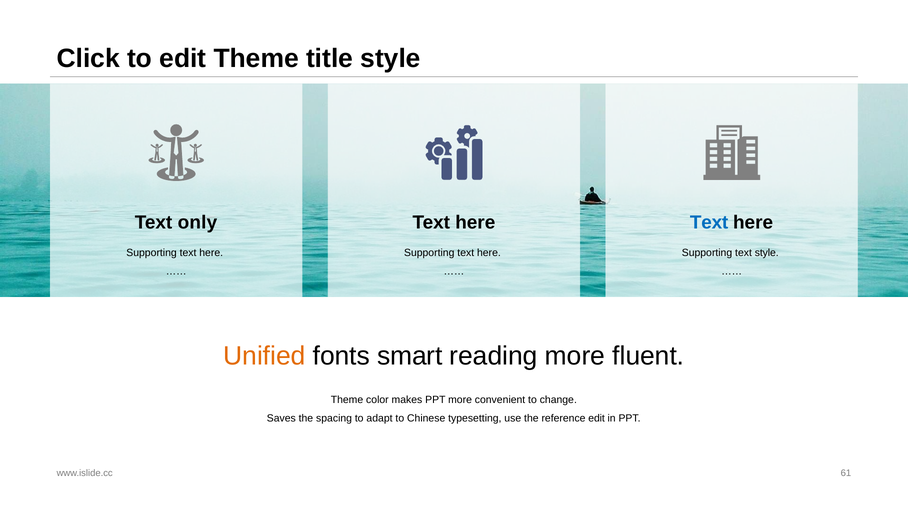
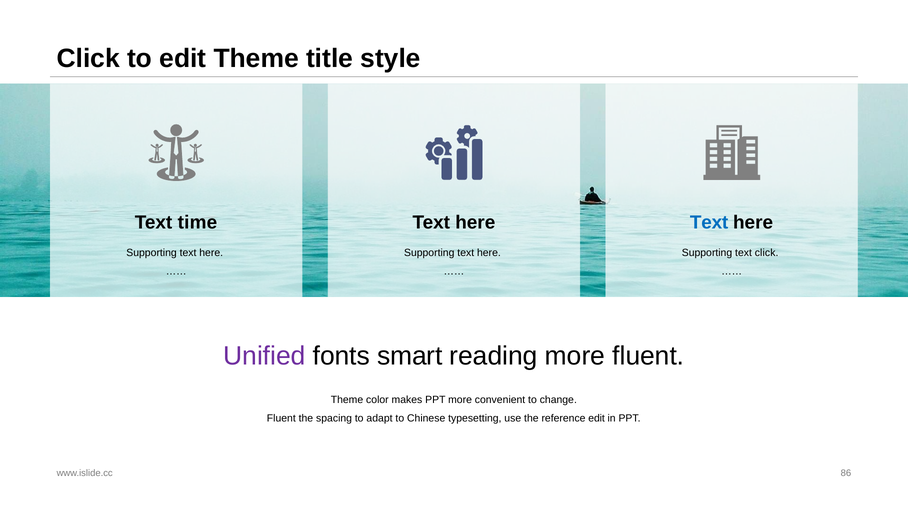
only: only -> time (197, 223)
text style: style -> click (767, 253)
Unified colour: orange -> purple (264, 356)
Saves: Saves -> Fluent (281, 418)
61: 61 -> 86 (846, 473)
